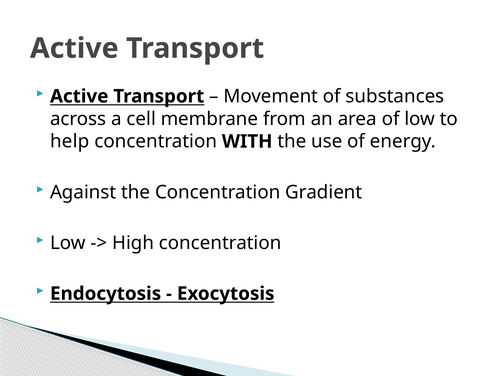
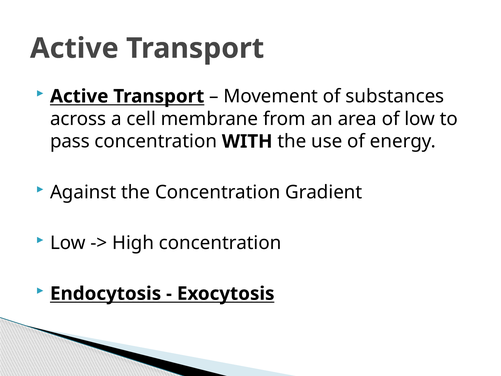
help: help -> pass (70, 141)
